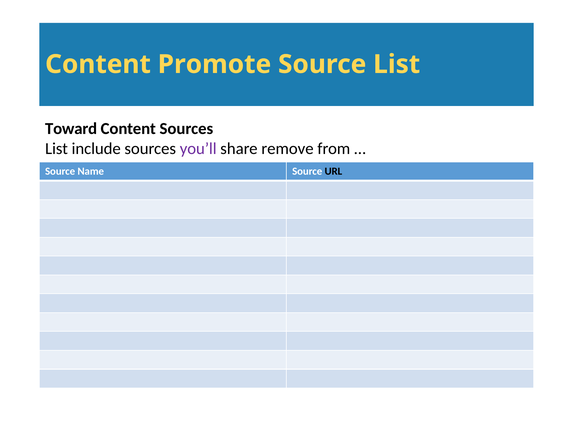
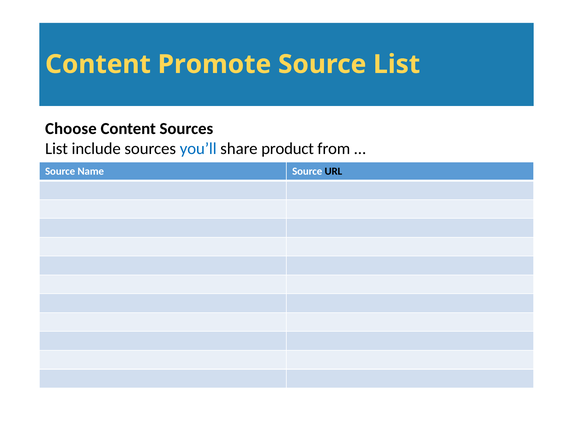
Toward: Toward -> Choose (71, 128)
you’ll colour: purple -> blue (198, 149)
remove: remove -> product (288, 149)
